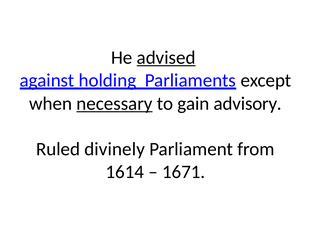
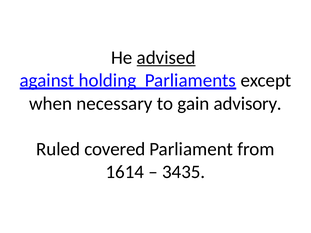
necessary underline: present -> none (114, 104)
divinely: divinely -> covered (115, 149)
1671: 1671 -> 3435 (184, 172)
